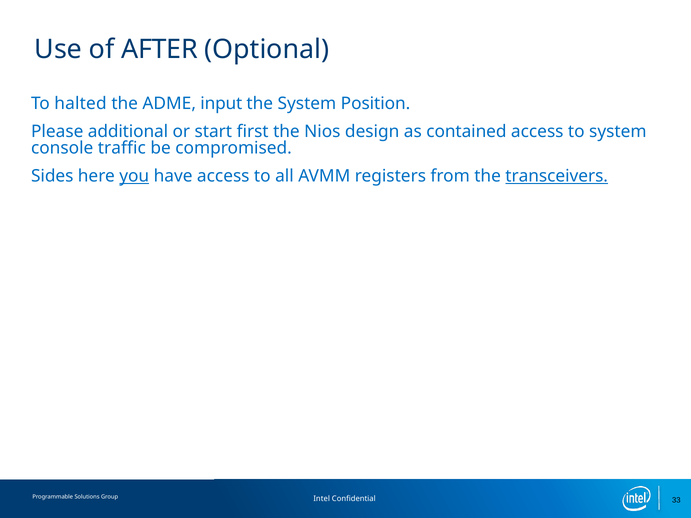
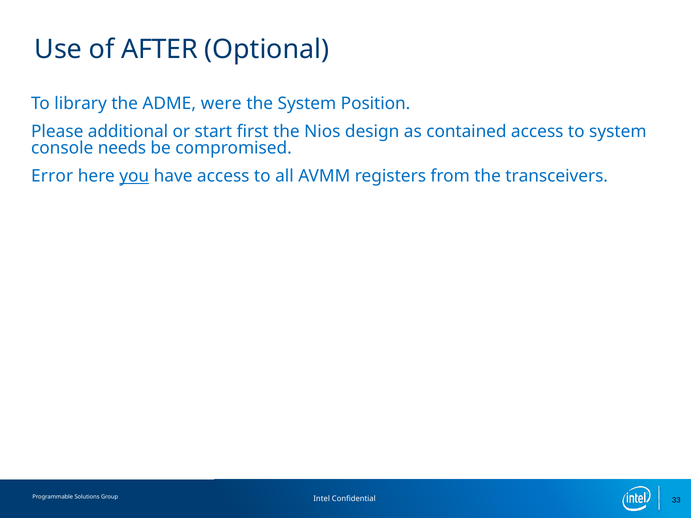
halted: halted -> library (81, 103)
input: input -> were (221, 103)
traffic: traffic -> needs (122, 148)
Sides: Sides -> Error (52, 176)
transceivers underline: present -> none (557, 176)
